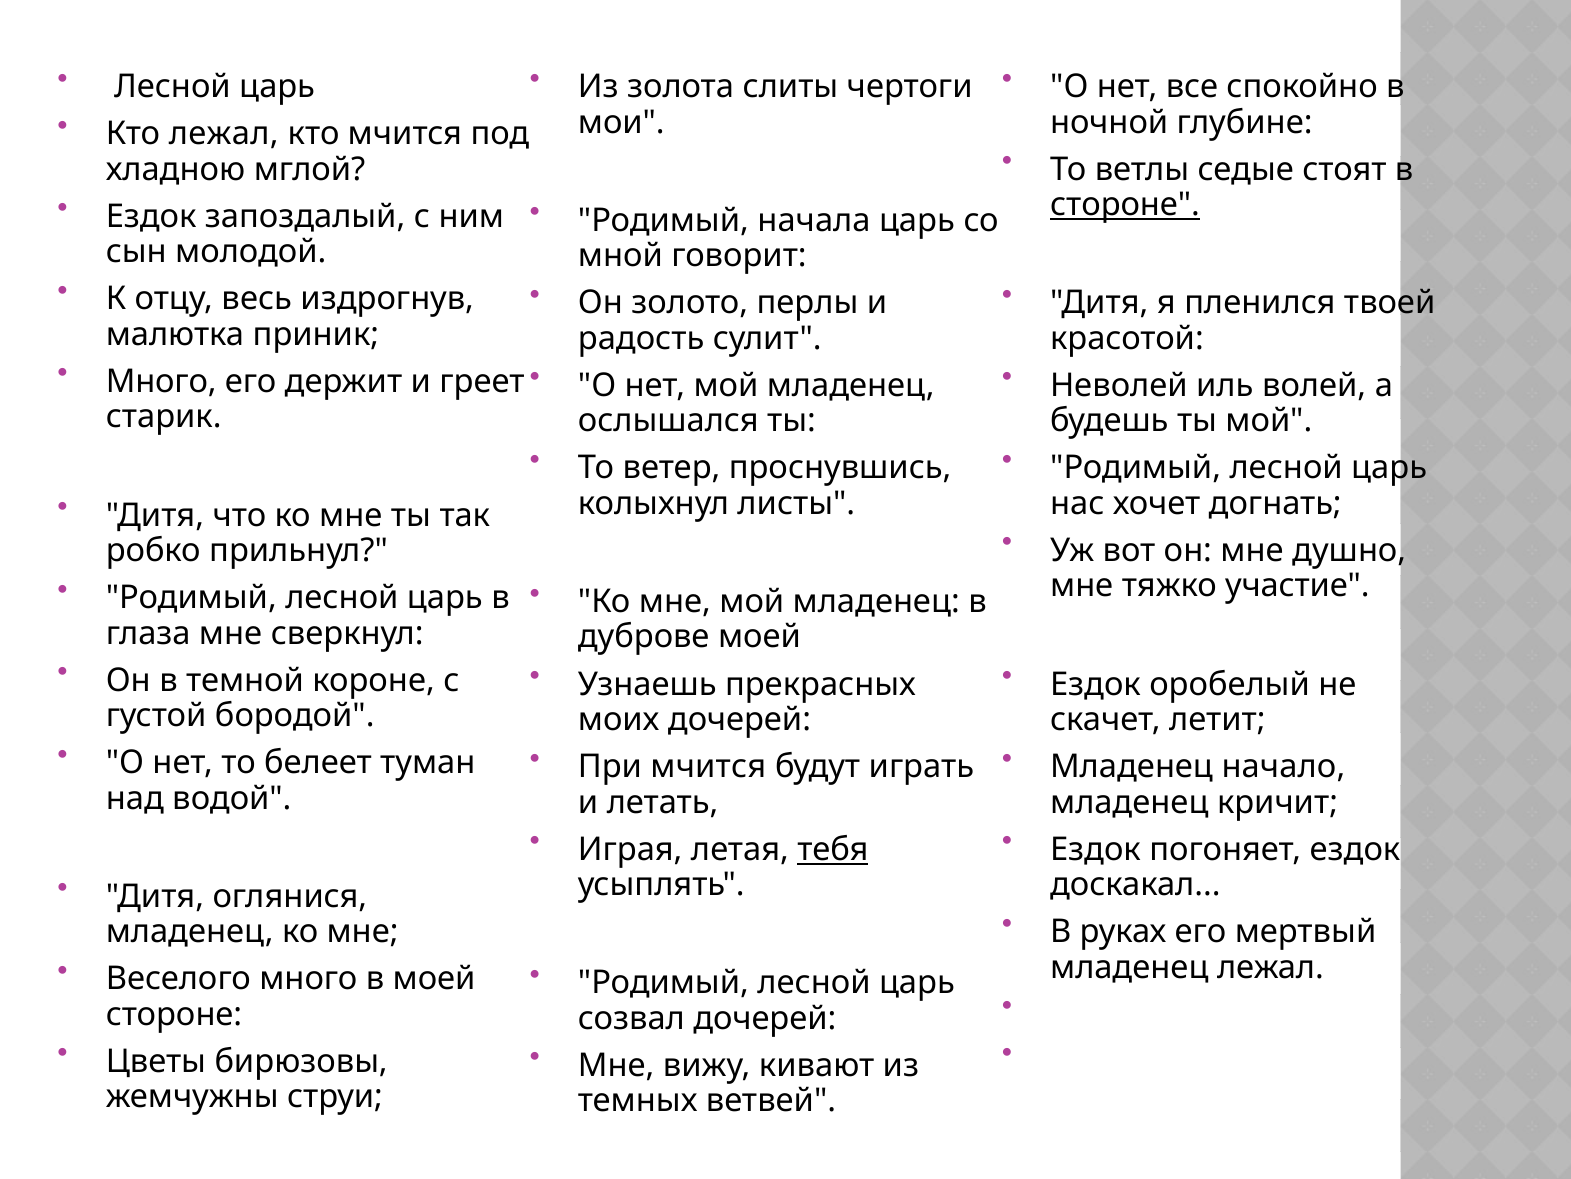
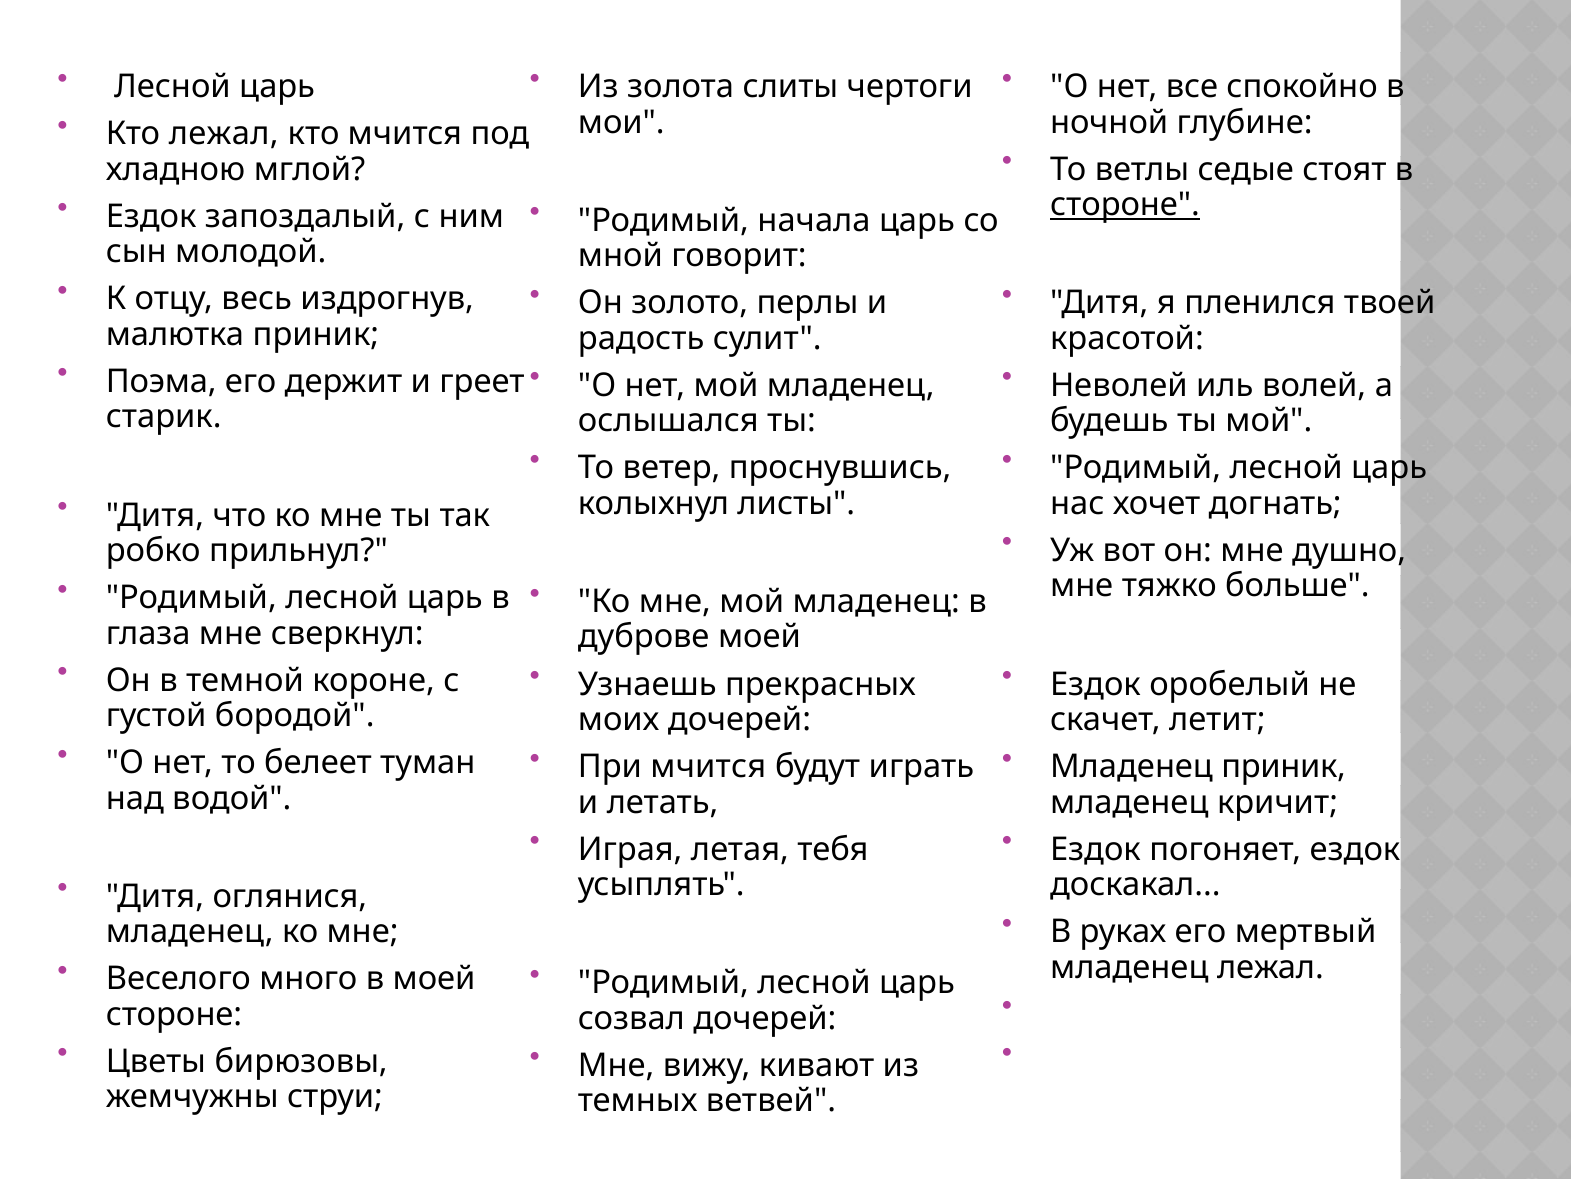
Много: Много -> Поэма (161, 381)
участие: участие -> больше (1297, 586)
Младенец начало: начало -> приник (1284, 766)
тебя underline: present -> none (833, 849)
